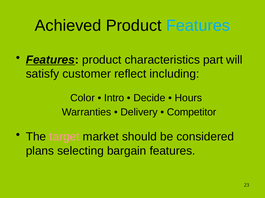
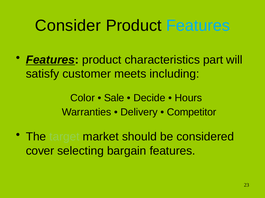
Achieved: Achieved -> Consider (68, 26)
reflect: reflect -> meets (130, 74)
Intro: Intro -> Sale (114, 98)
target colour: pink -> light green (64, 137)
plans: plans -> cover (40, 151)
